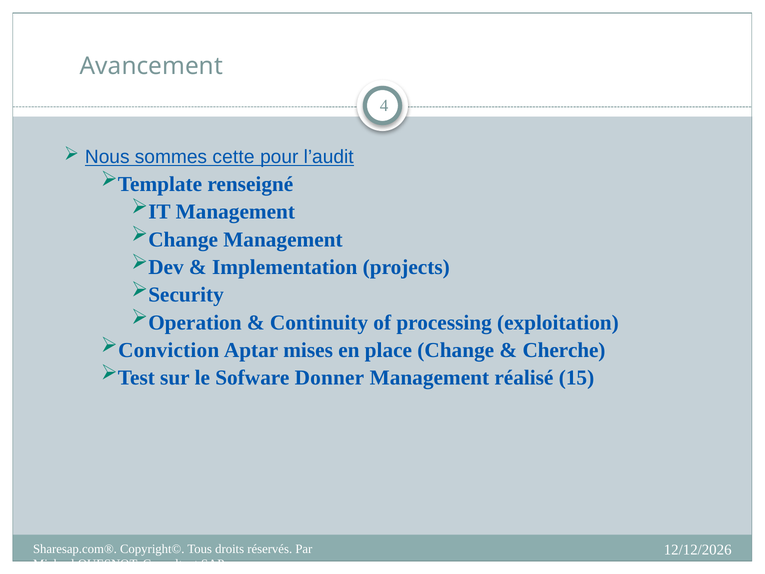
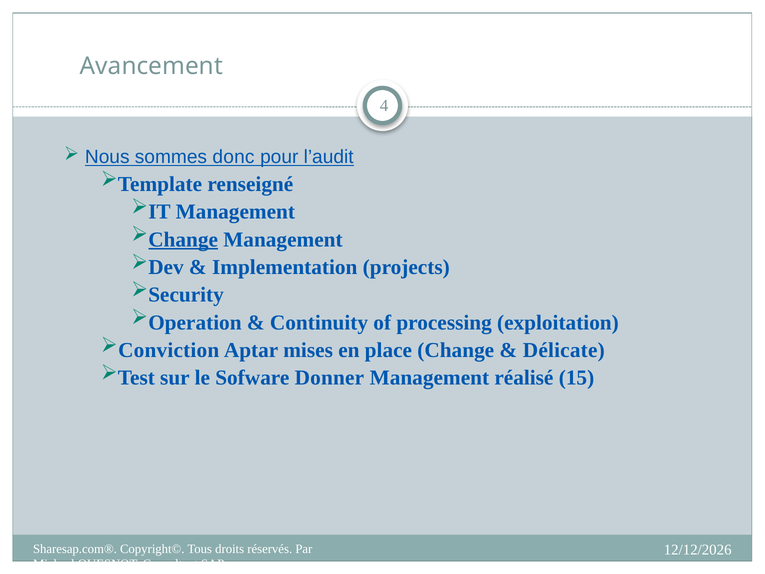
cette: cette -> donc (233, 157)
Change underline: none -> present (183, 239)
Cherche: Cherche -> Délicate (564, 350)
